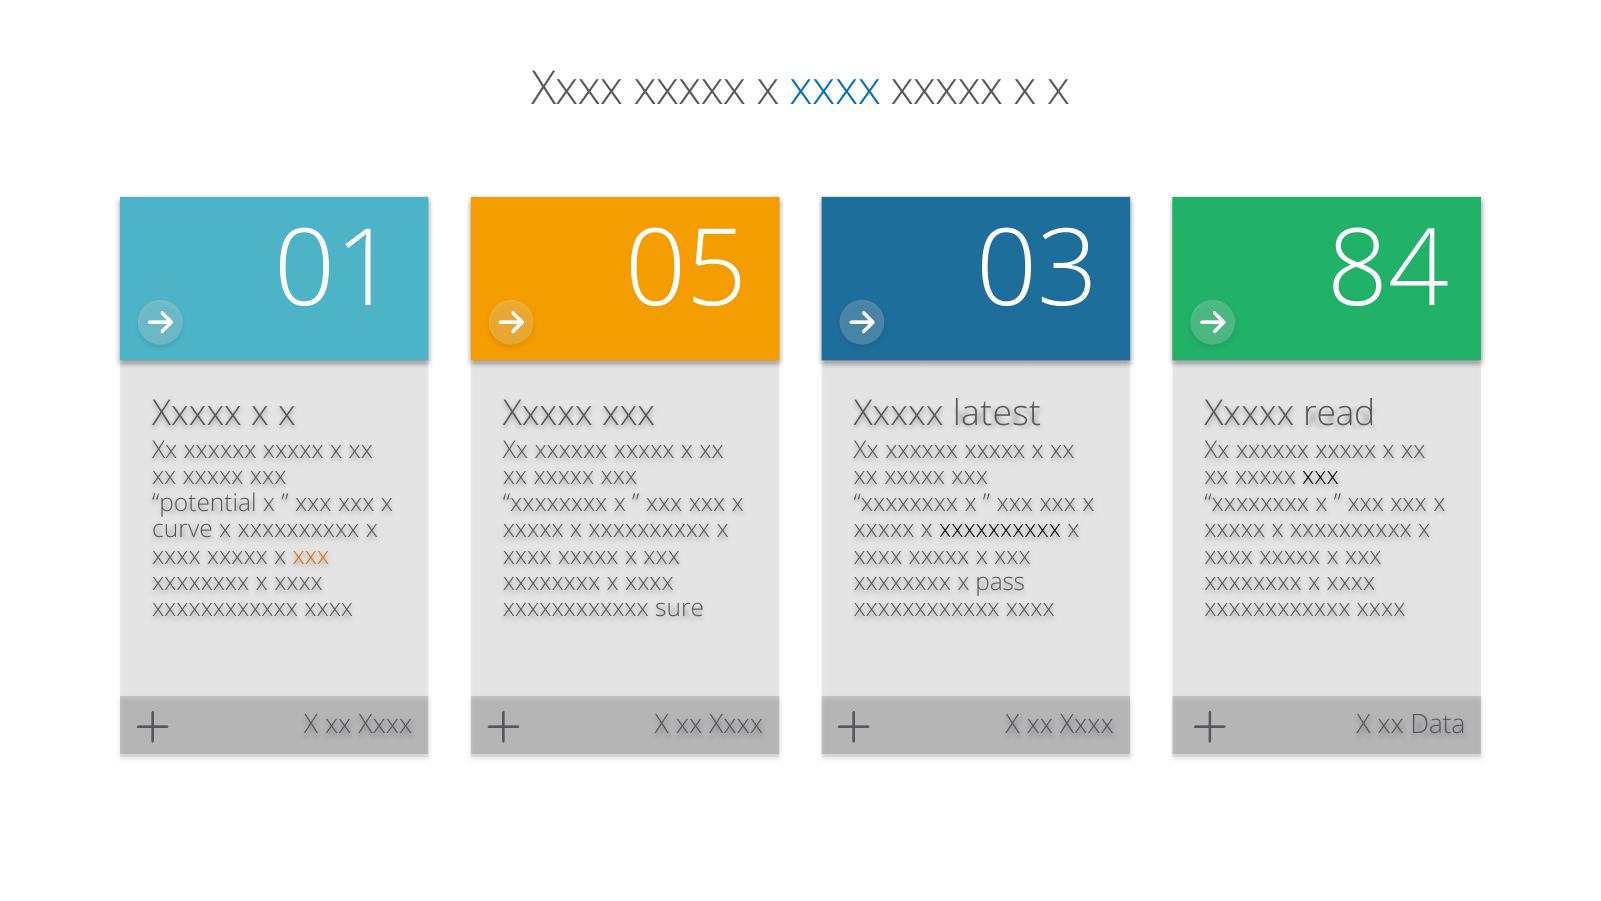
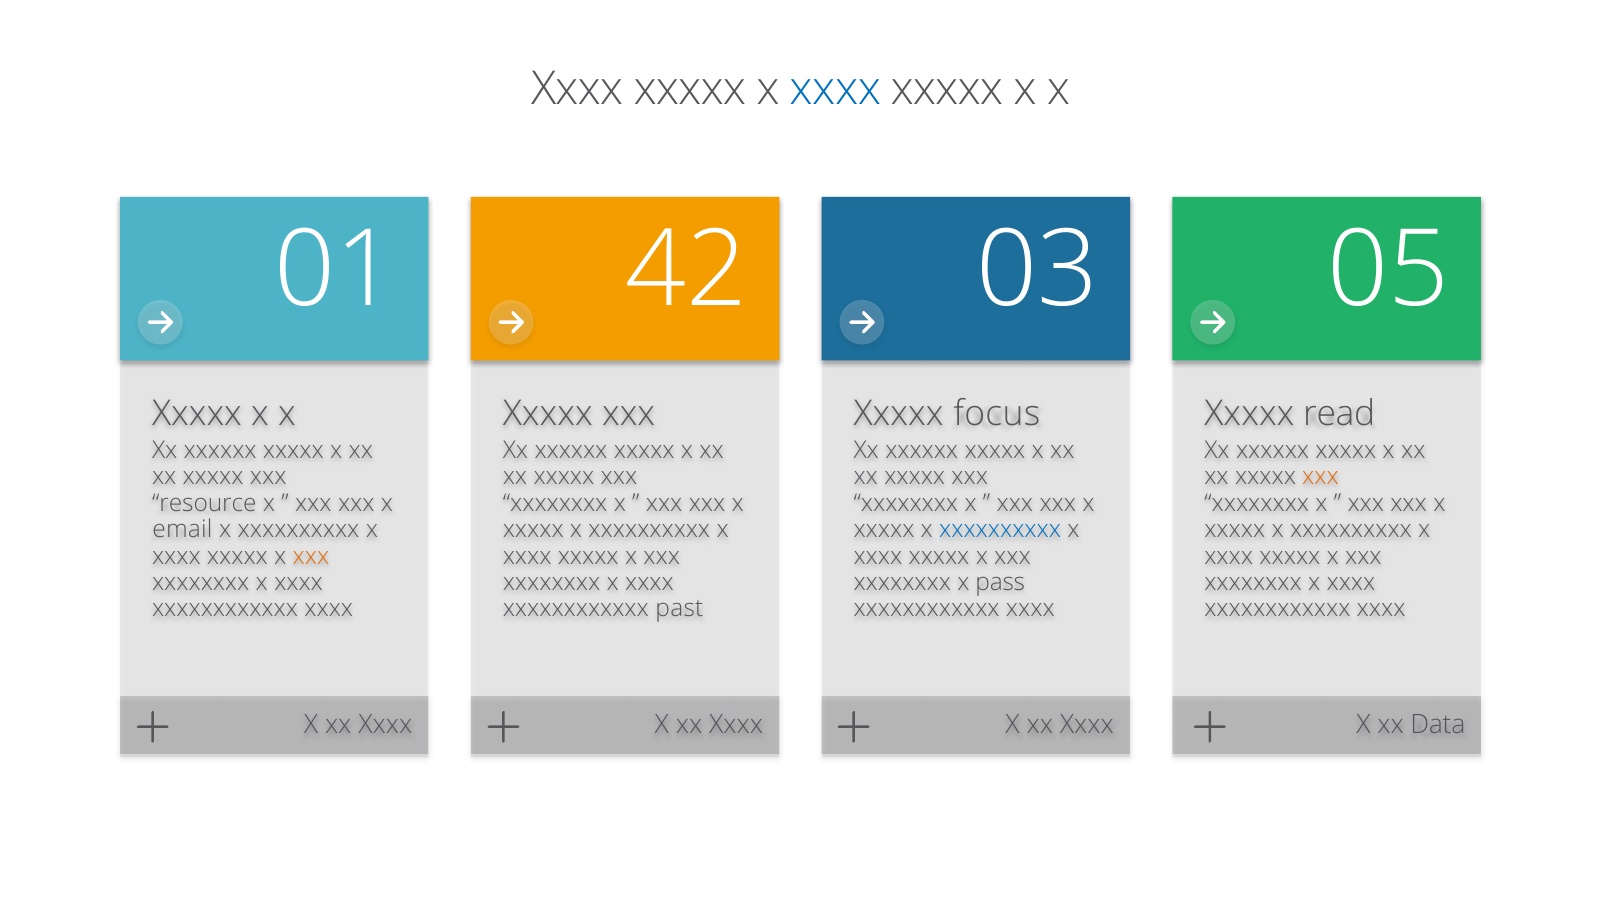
05: 05 -> 42 (687, 270)
84: 84 -> 05 (1388, 270)
latest: latest -> focus (997, 413)
xxx colour: black -> orange (1321, 477)
potential: potential -> resource (204, 503)
curve: curve -> email (182, 529)
xxxxxxxxxx colour: black -> blue (1000, 529)
sure: sure -> past (679, 608)
